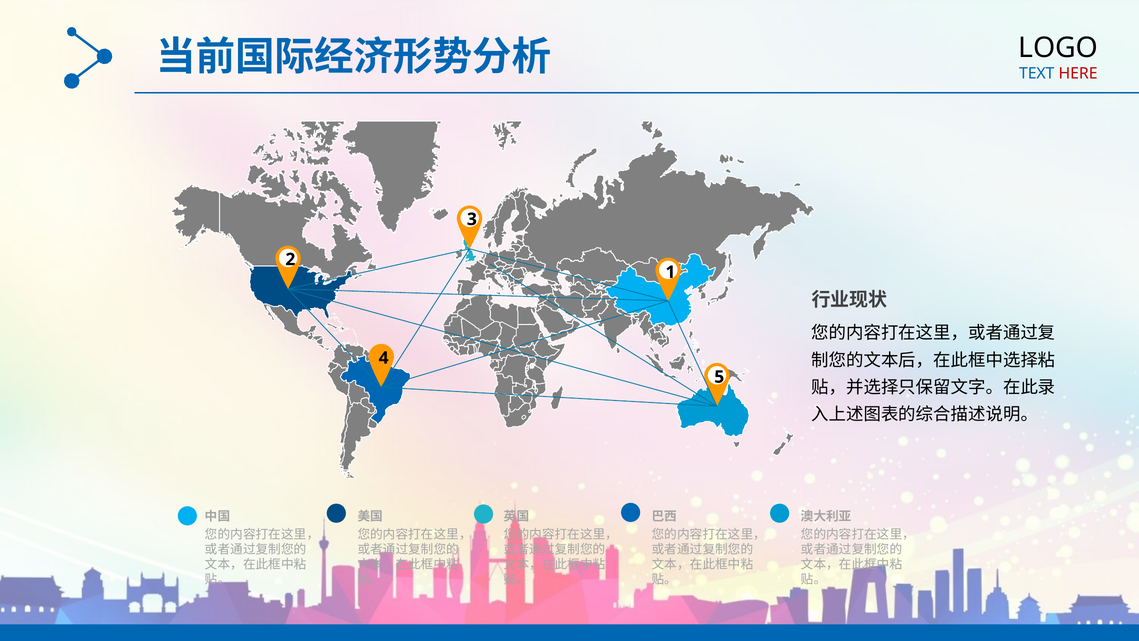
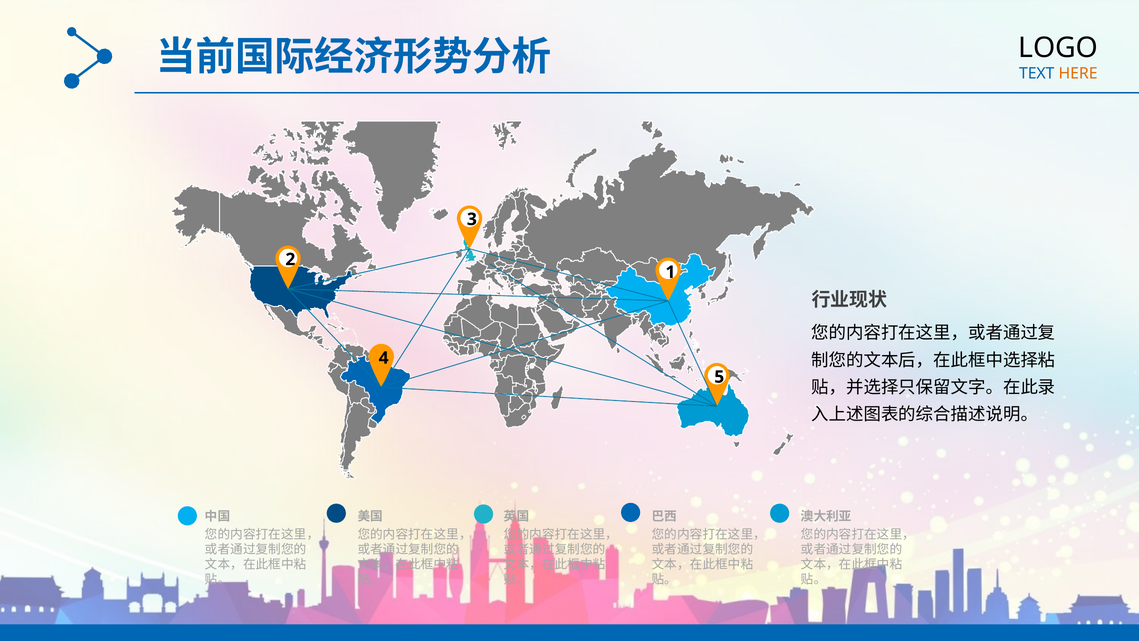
HERE colour: red -> orange (1078, 74)
